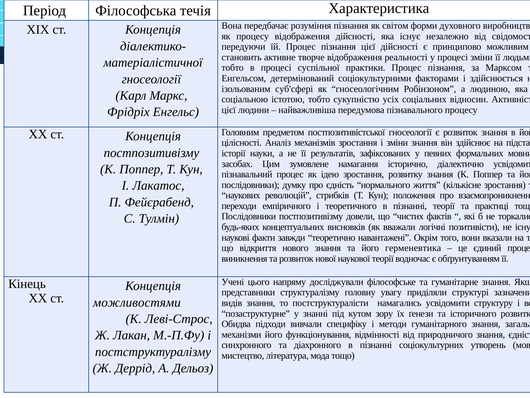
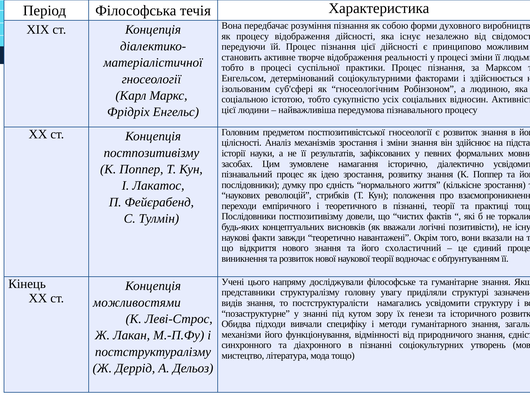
світом: світом -> собою (395, 26)
герменевтика: герменевтика -> схоластичний (413, 248)
